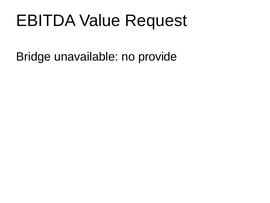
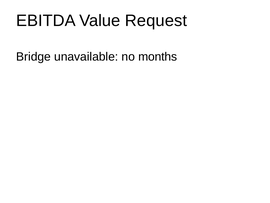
provide: provide -> months (158, 57)
